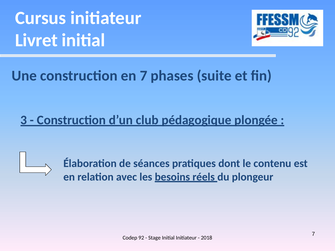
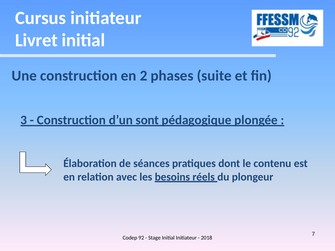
en 7: 7 -> 2 (144, 76)
club: club -> sont (147, 120)
